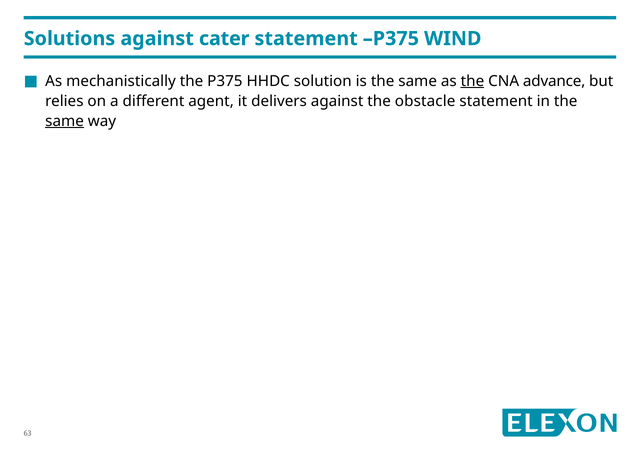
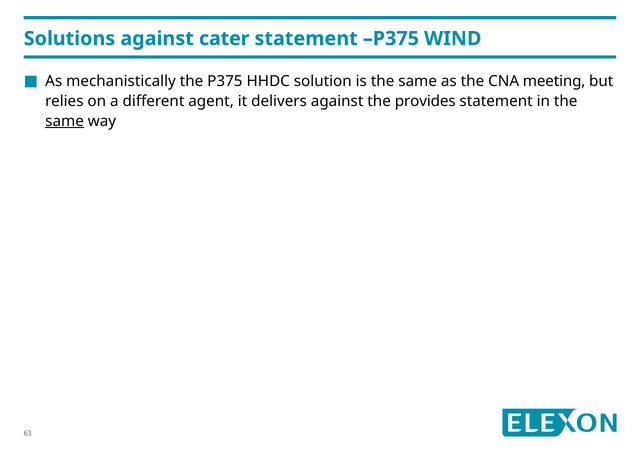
the underline: present -> none (472, 81)
advance: advance -> meeting (554, 81)
obstacle: obstacle -> provides (425, 101)
